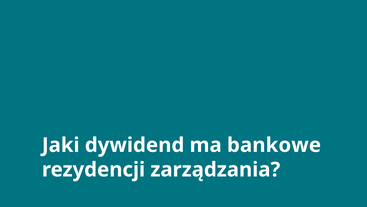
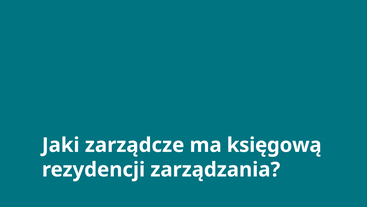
dywidend: dywidend -> zarządcze (135, 145)
bankowe: bankowe -> księgową (274, 145)
